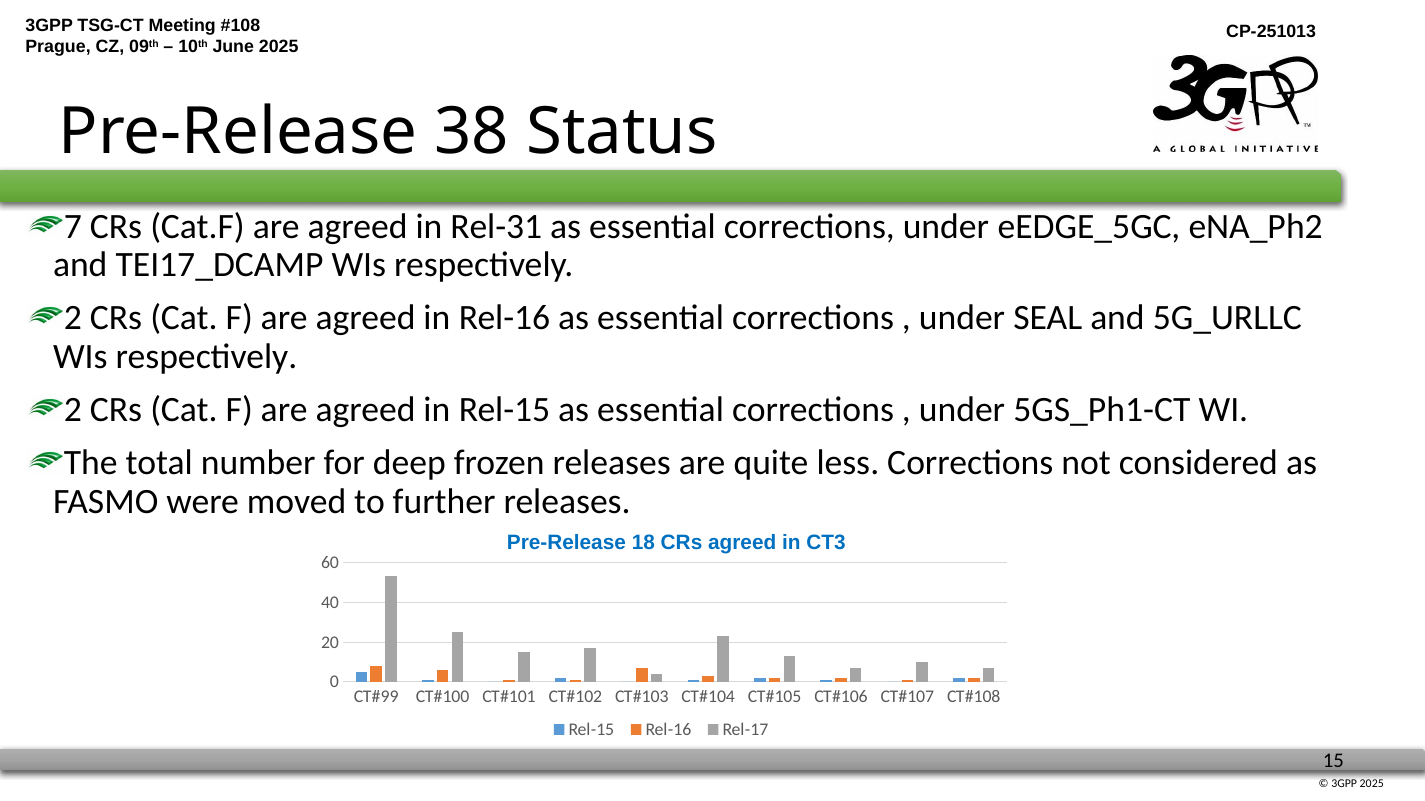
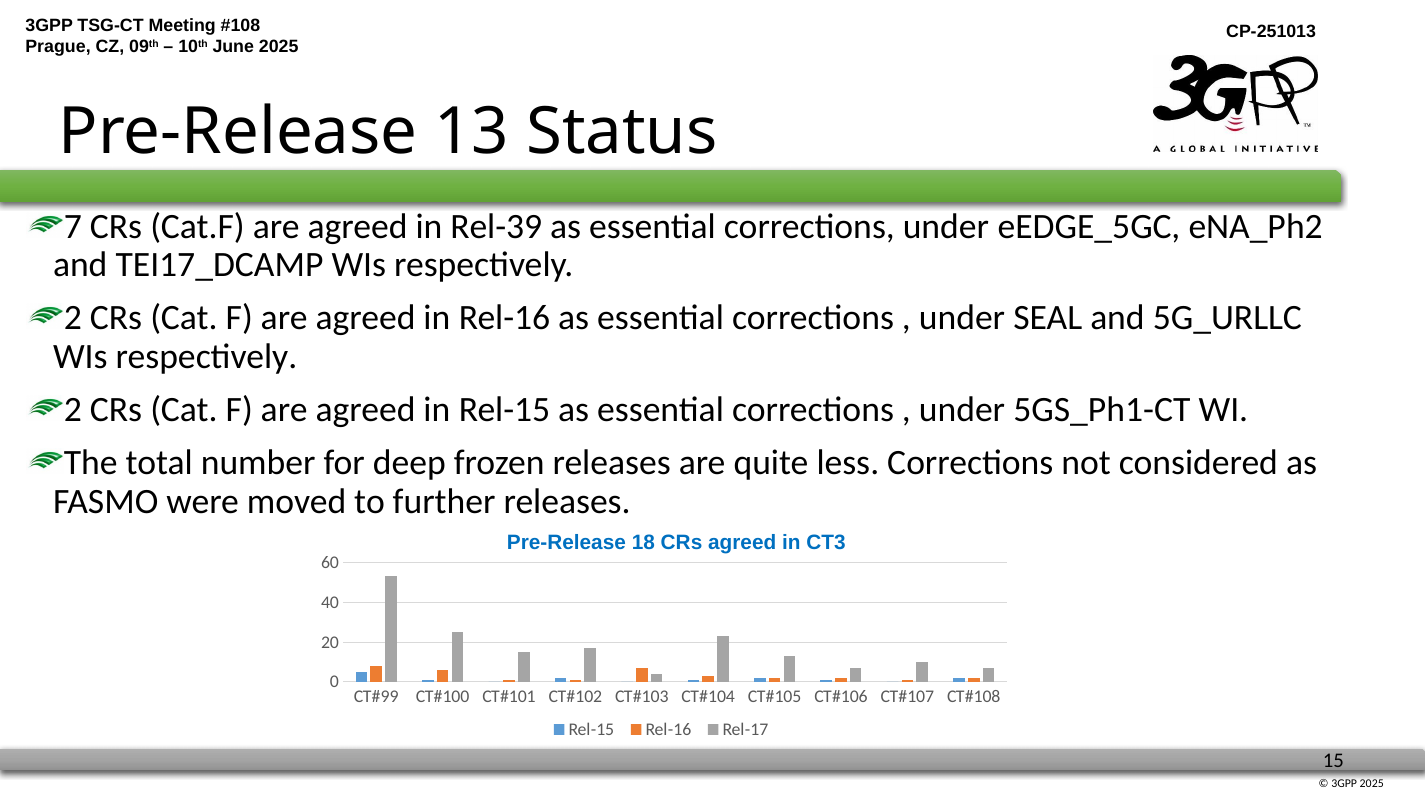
38: 38 -> 13 (472, 133)
Rel-31: Rel-31 -> Rel-39 (496, 227)
